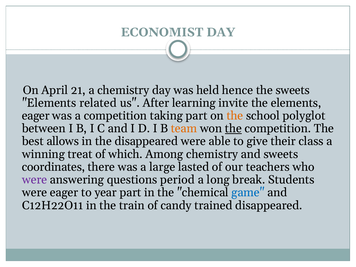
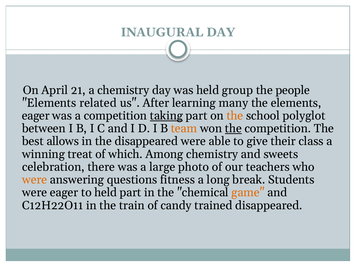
ECONOMIST: ECONOMIST -> INAUGURAL (162, 32)
hence: hence -> group (238, 90)
the sweets: sweets -> people (293, 90)
invite: invite -> many (233, 103)
taking underline: none -> present (166, 116)
coordinates: coordinates -> celebration (53, 167)
lasted: lasted -> photo (194, 167)
were colour: purple -> orange (35, 180)
period: period -> fitness (178, 180)
to year: year -> held (106, 193)
game colour: blue -> orange (248, 193)
